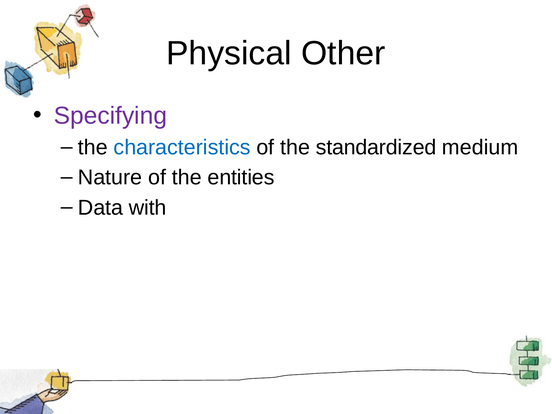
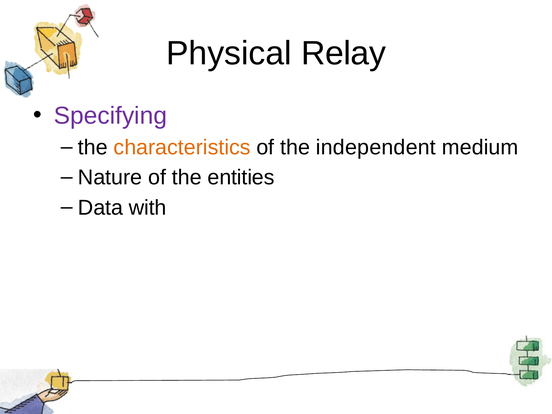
Other: Other -> Relay (343, 53)
characteristics colour: blue -> orange (182, 147)
standardized: standardized -> independent (376, 147)
